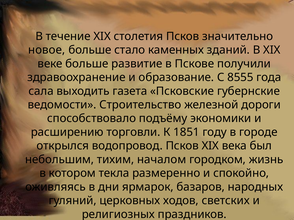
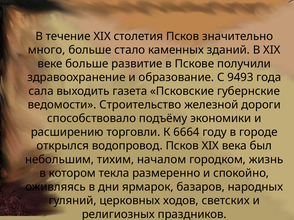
новое: новое -> много (47, 50)
8555: 8555 -> 9493 (240, 78)
1851: 1851 -> 6664 (186, 132)
